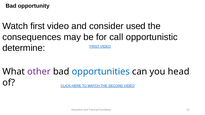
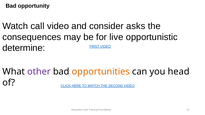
Watch first: first -> call (37, 26)
used: used -> asks (136, 26)
call: call -> live (116, 37)
opportunities colour: blue -> orange (101, 72)
